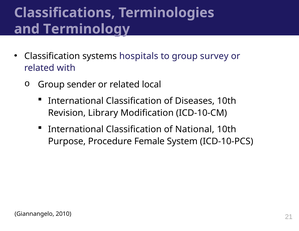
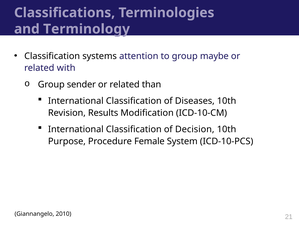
hospitals: hospitals -> attention (139, 56)
survey: survey -> maybe (214, 56)
local: local -> than (152, 84)
Library: Library -> Results (103, 113)
National: National -> Decision (195, 129)
